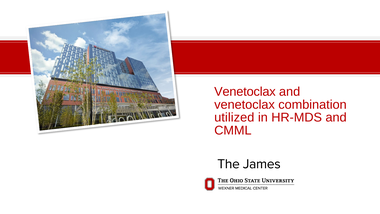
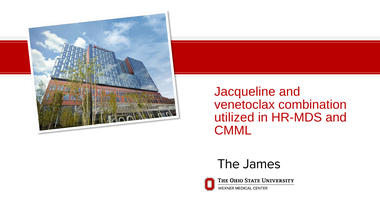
Venetoclax: Venetoclax -> Jacqueline (245, 92)
